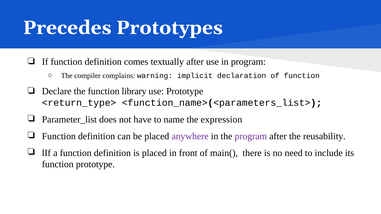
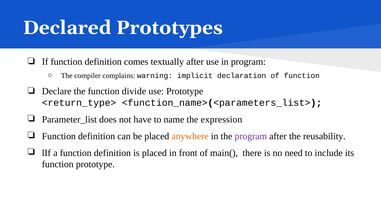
Precedes: Precedes -> Declared (67, 28)
library: library -> divide (134, 91)
anywhere colour: purple -> orange (190, 136)
